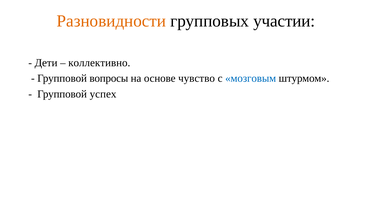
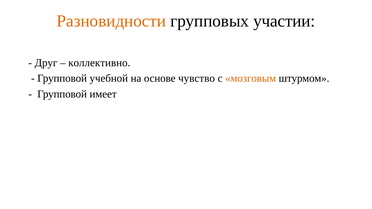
Дети: Дети -> Друг (46, 63)
вопросы: вопросы -> учебной (109, 78)
мозговым colour: blue -> orange (251, 78)
успех: успех -> имеет (103, 94)
